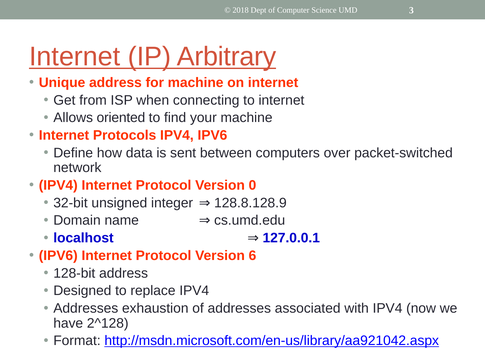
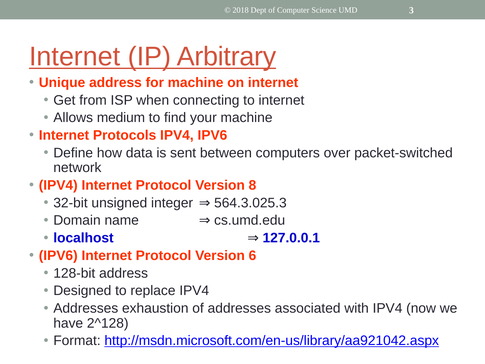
oriented: oriented -> medium (121, 118)
0: 0 -> 8 (252, 185)
128.8.128.9: 128.8.128.9 -> 564.3.025.3 (250, 203)
